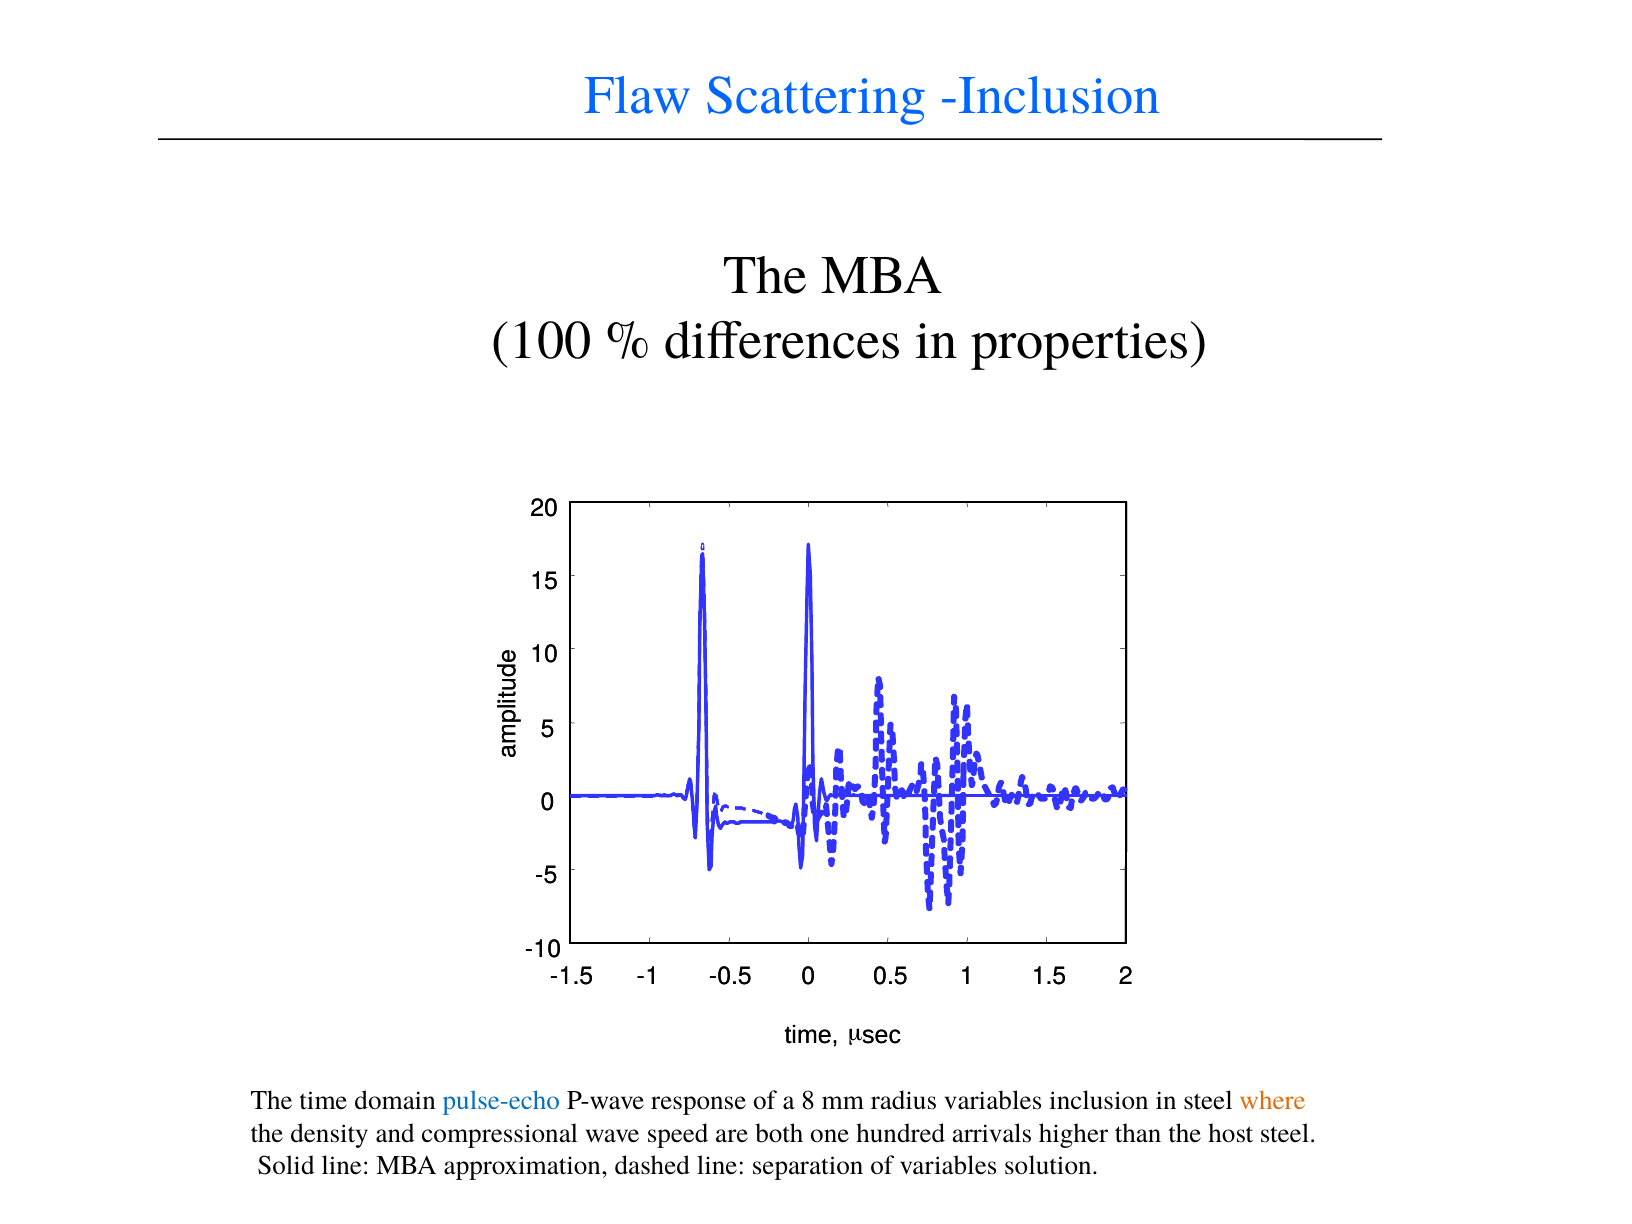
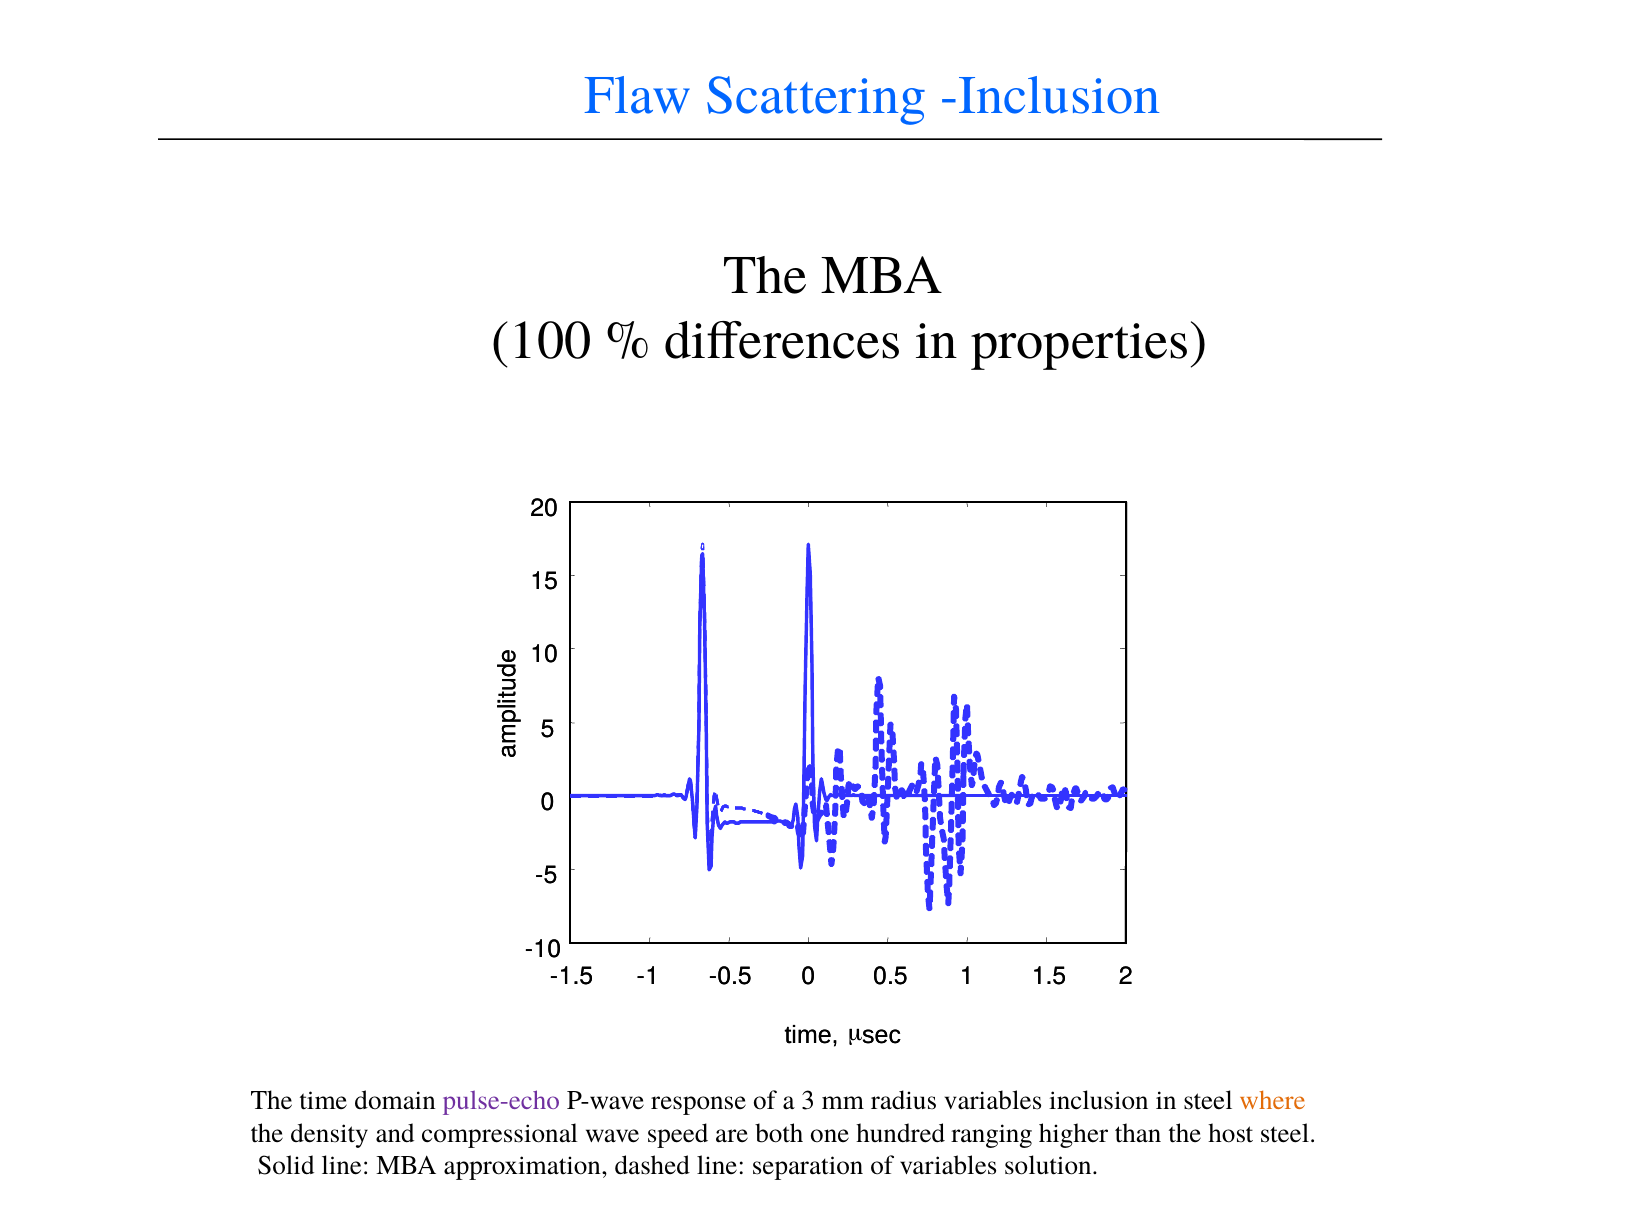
pulse-echo colour: blue -> purple (501, 1101)
8: 8 -> 3 (808, 1101)
arrivals: arrivals -> ranging (992, 1133)
